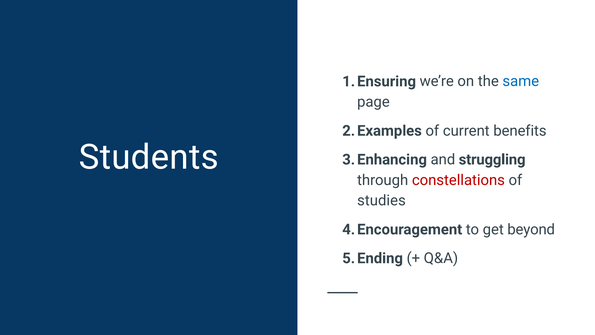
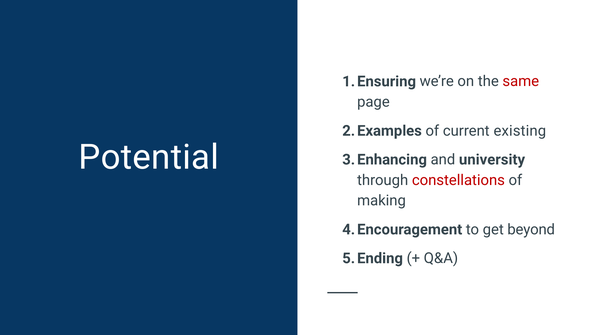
same colour: blue -> red (521, 81)
benefits: benefits -> existing (520, 131)
Students: Students -> Potential (149, 157)
struggling: struggling -> university (492, 159)
studies: studies -> making (381, 200)
